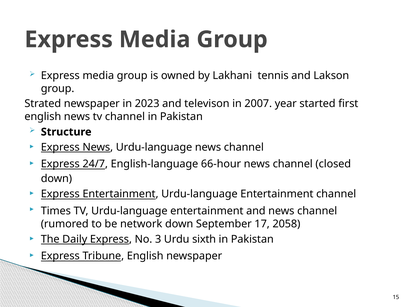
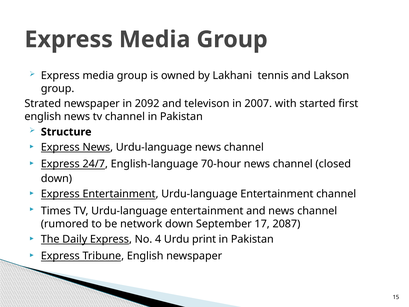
2023: 2023 -> 2092 (147, 104)
year: year -> with (286, 104)
66-hour: 66-hour -> 70-hour (221, 164)
2058: 2058 -> 2087 (286, 224)
3: 3 -> 4 (158, 239)
sixth: sixth -> print (204, 239)
